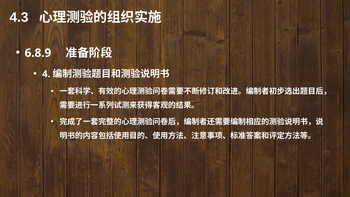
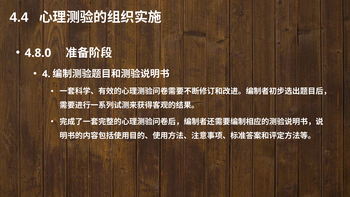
4.3: 4.3 -> 4.4 (19, 17)
6.8.9: 6.8.9 -> 4.8.0 (38, 53)
